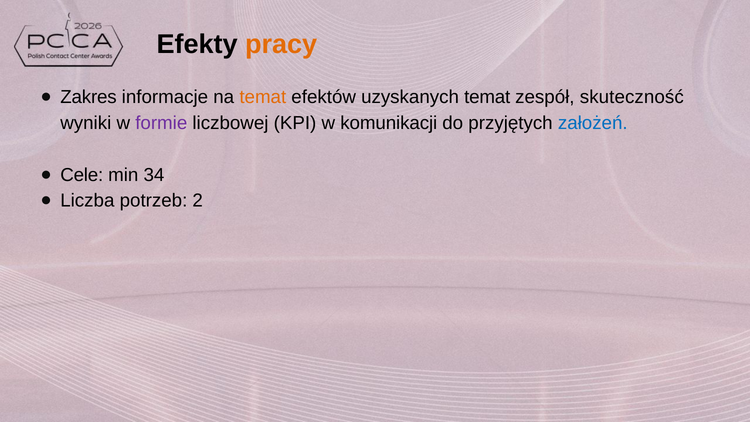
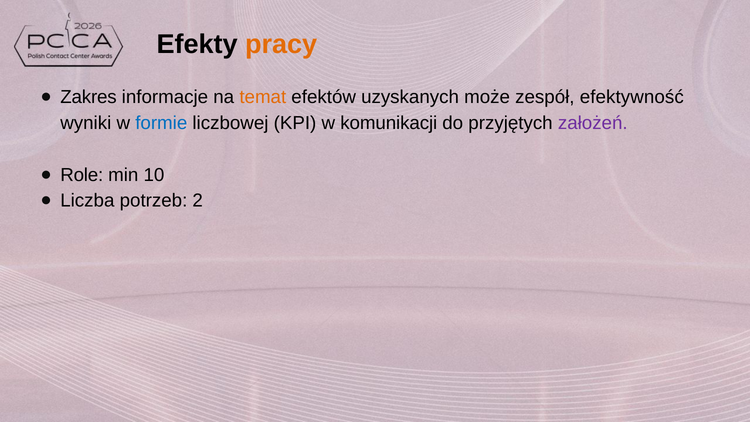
uzyskanych temat: temat -> może (487, 97)
skuteczność: skuteczność -> efektywność (632, 97)
formie colour: purple -> blue (161, 123)
założeń colour: blue -> purple (593, 123)
Cele: Cele -> Role (82, 175)
34: 34 -> 10 (154, 175)
